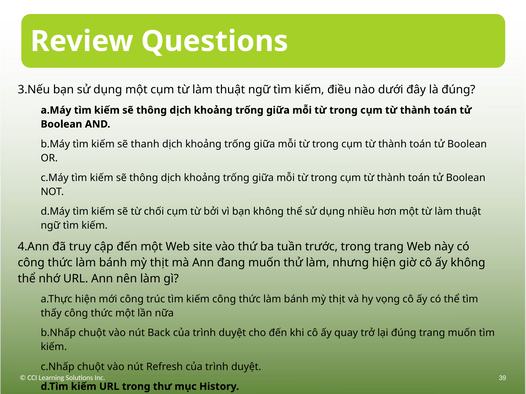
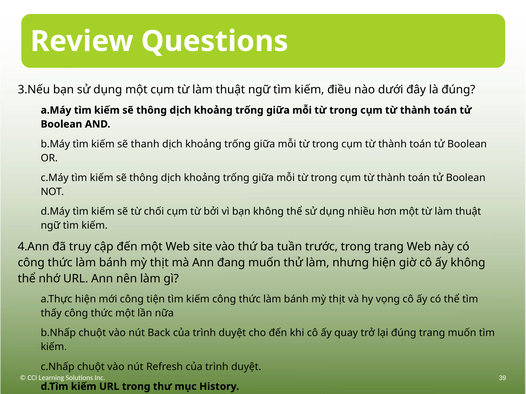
trúc: trúc -> tiện (156, 299)
